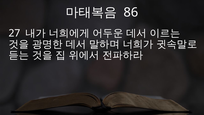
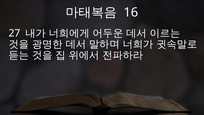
86: 86 -> 16 (131, 12)
